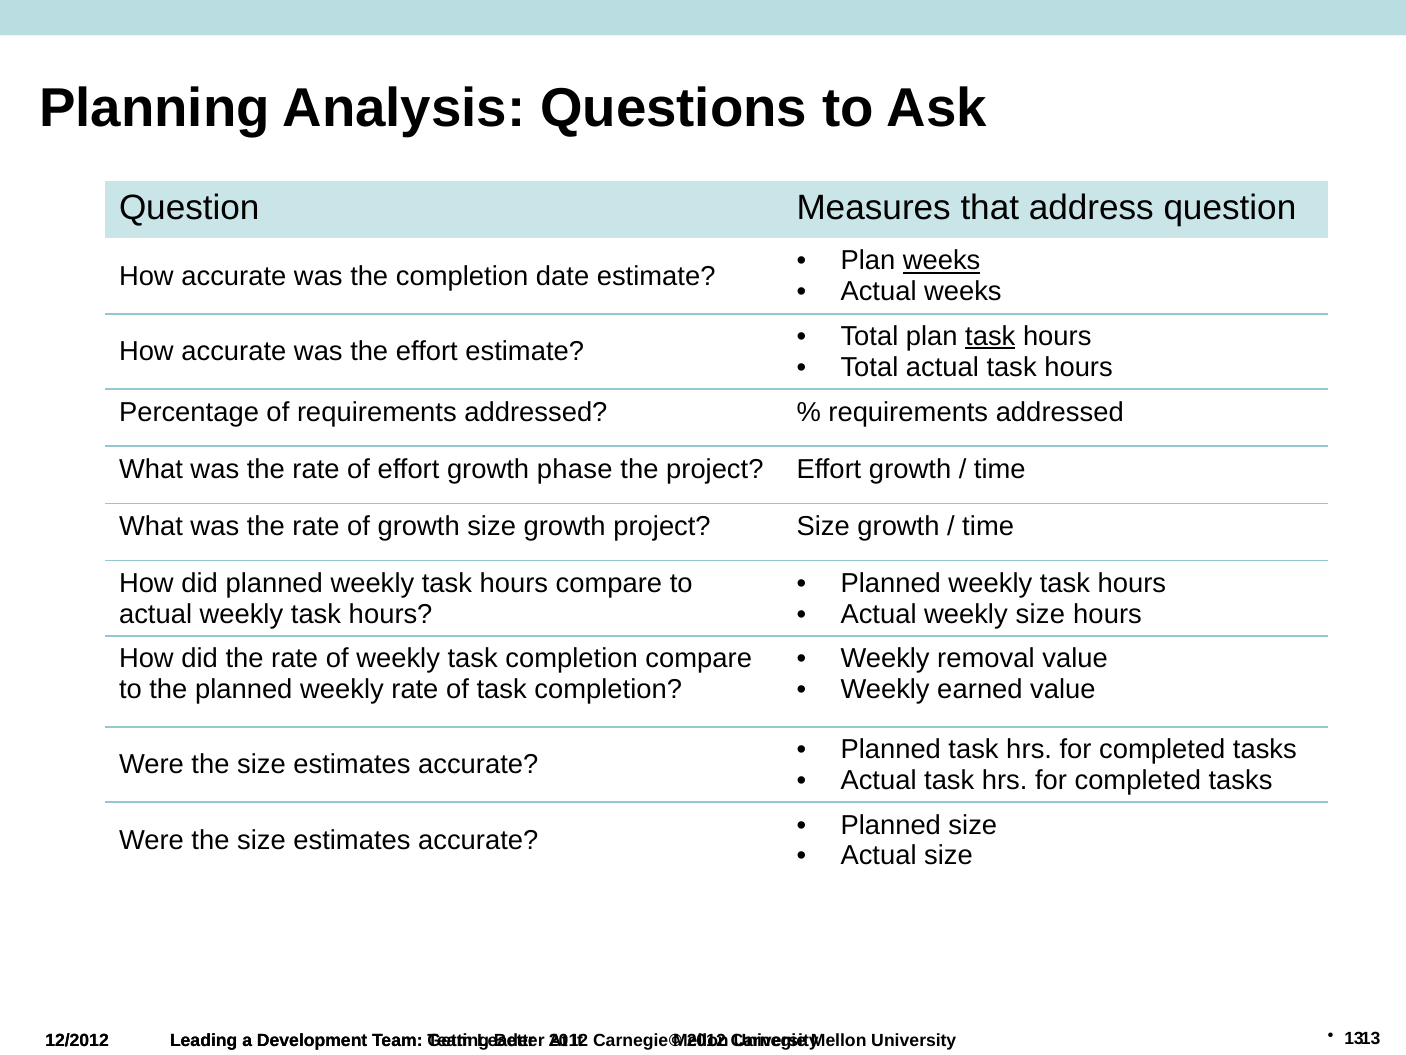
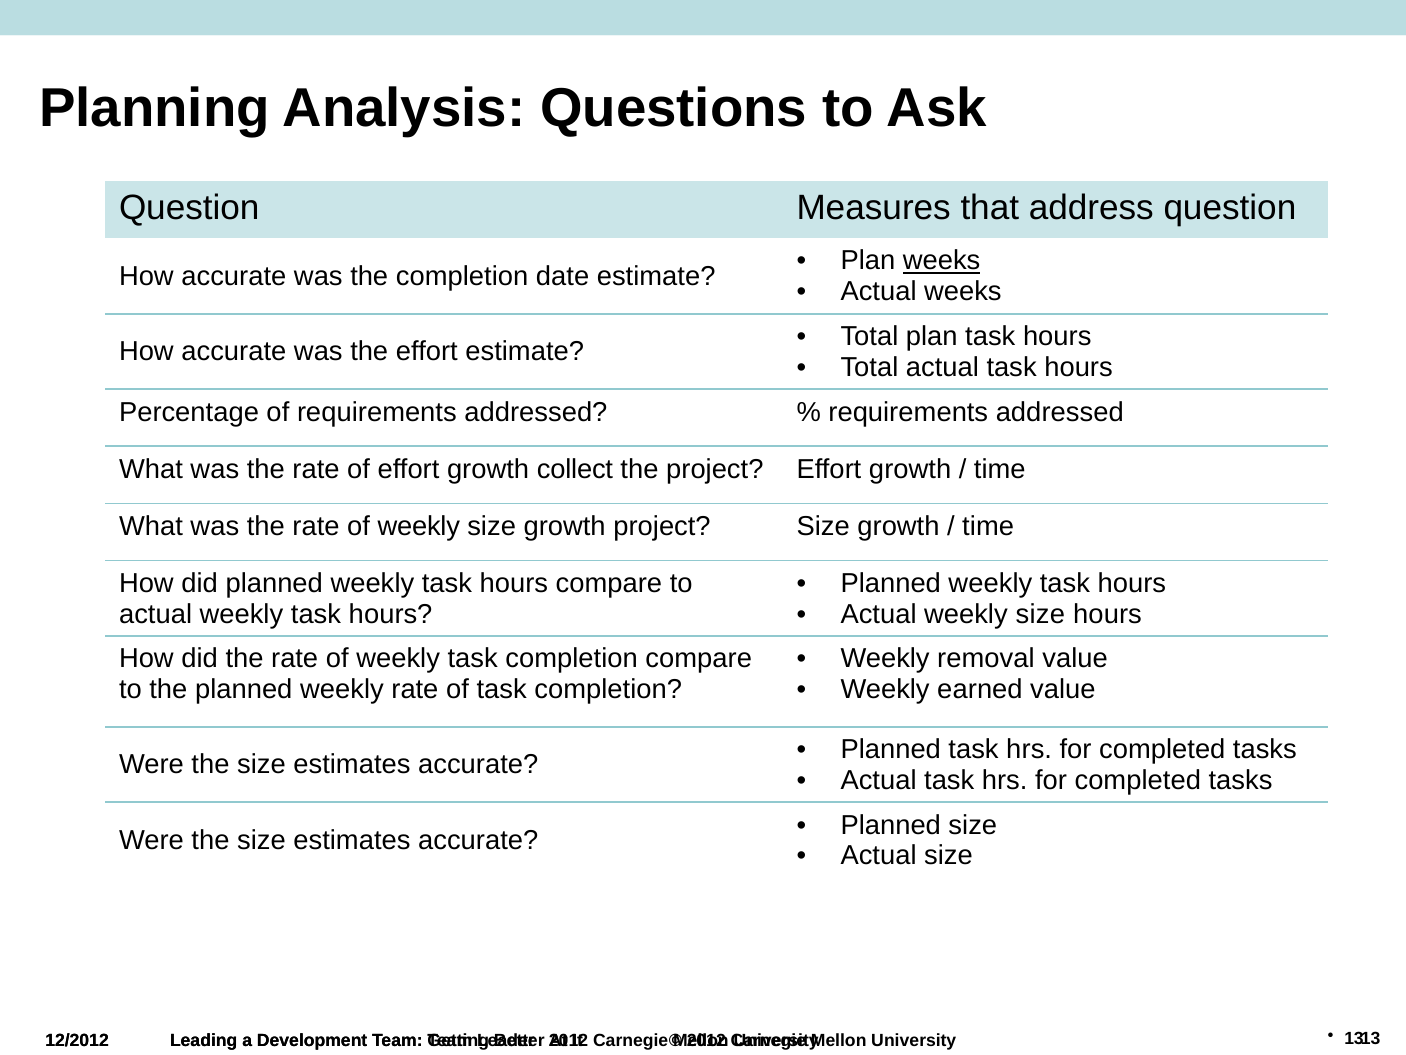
task underline: present -> none (990, 336)
phase: phase -> collect (575, 469)
growth: growth -> weekly (419, 526)
